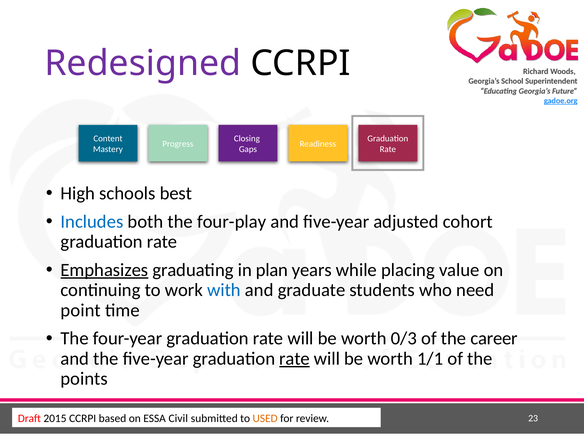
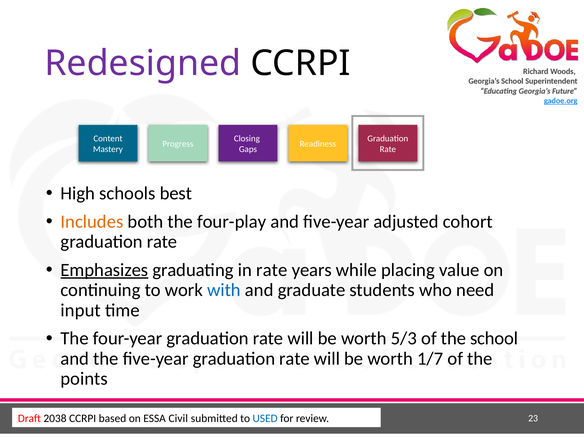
Includes colour: blue -> orange (92, 222)
in plan: plan -> rate (272, 270)
point: point -> input (81, 310)
0/3: 0/3 -> 5/3 (404, 338)
the career: career -> school (494, 338)
rate underline: present -> none (295, 359)
1/1: 1/1 -> 1/7 (430, 359)
2015: 2015 -> 2038 (55, 418)
USED colour: orange -> blue (265, 418)
